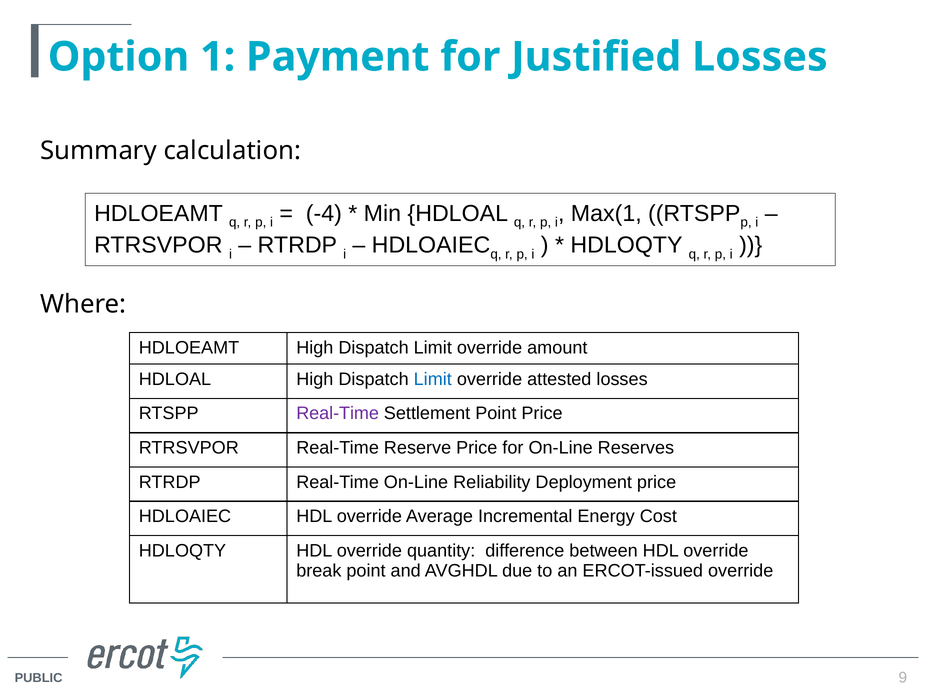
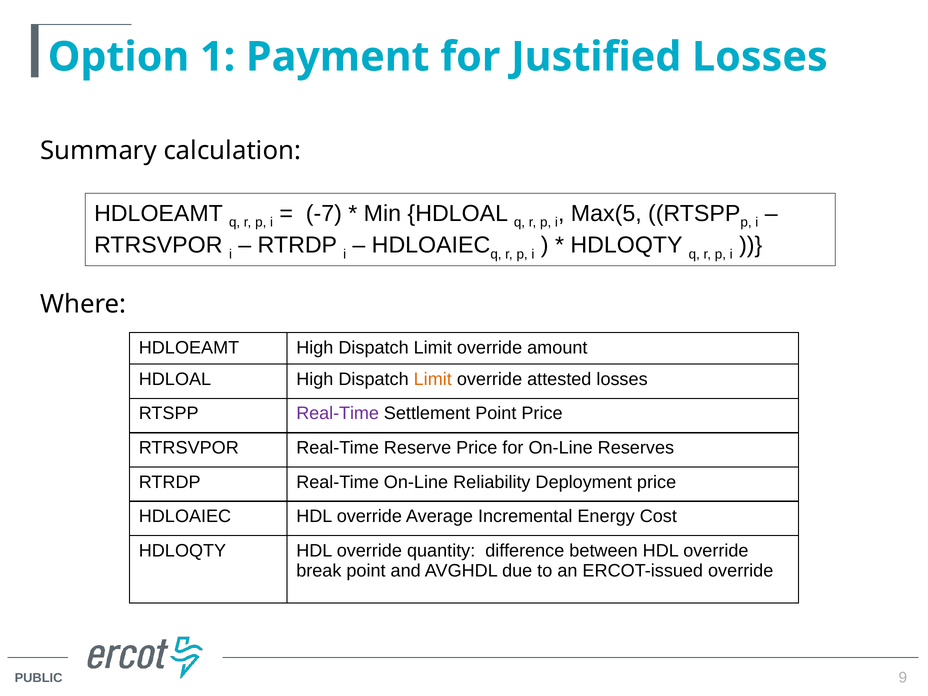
-4: -4 -> -7 (324, 213)
Max(1: Max(1 -> Max(5 (606, 213)
Limit colour: blue -> orange (433, 379)
